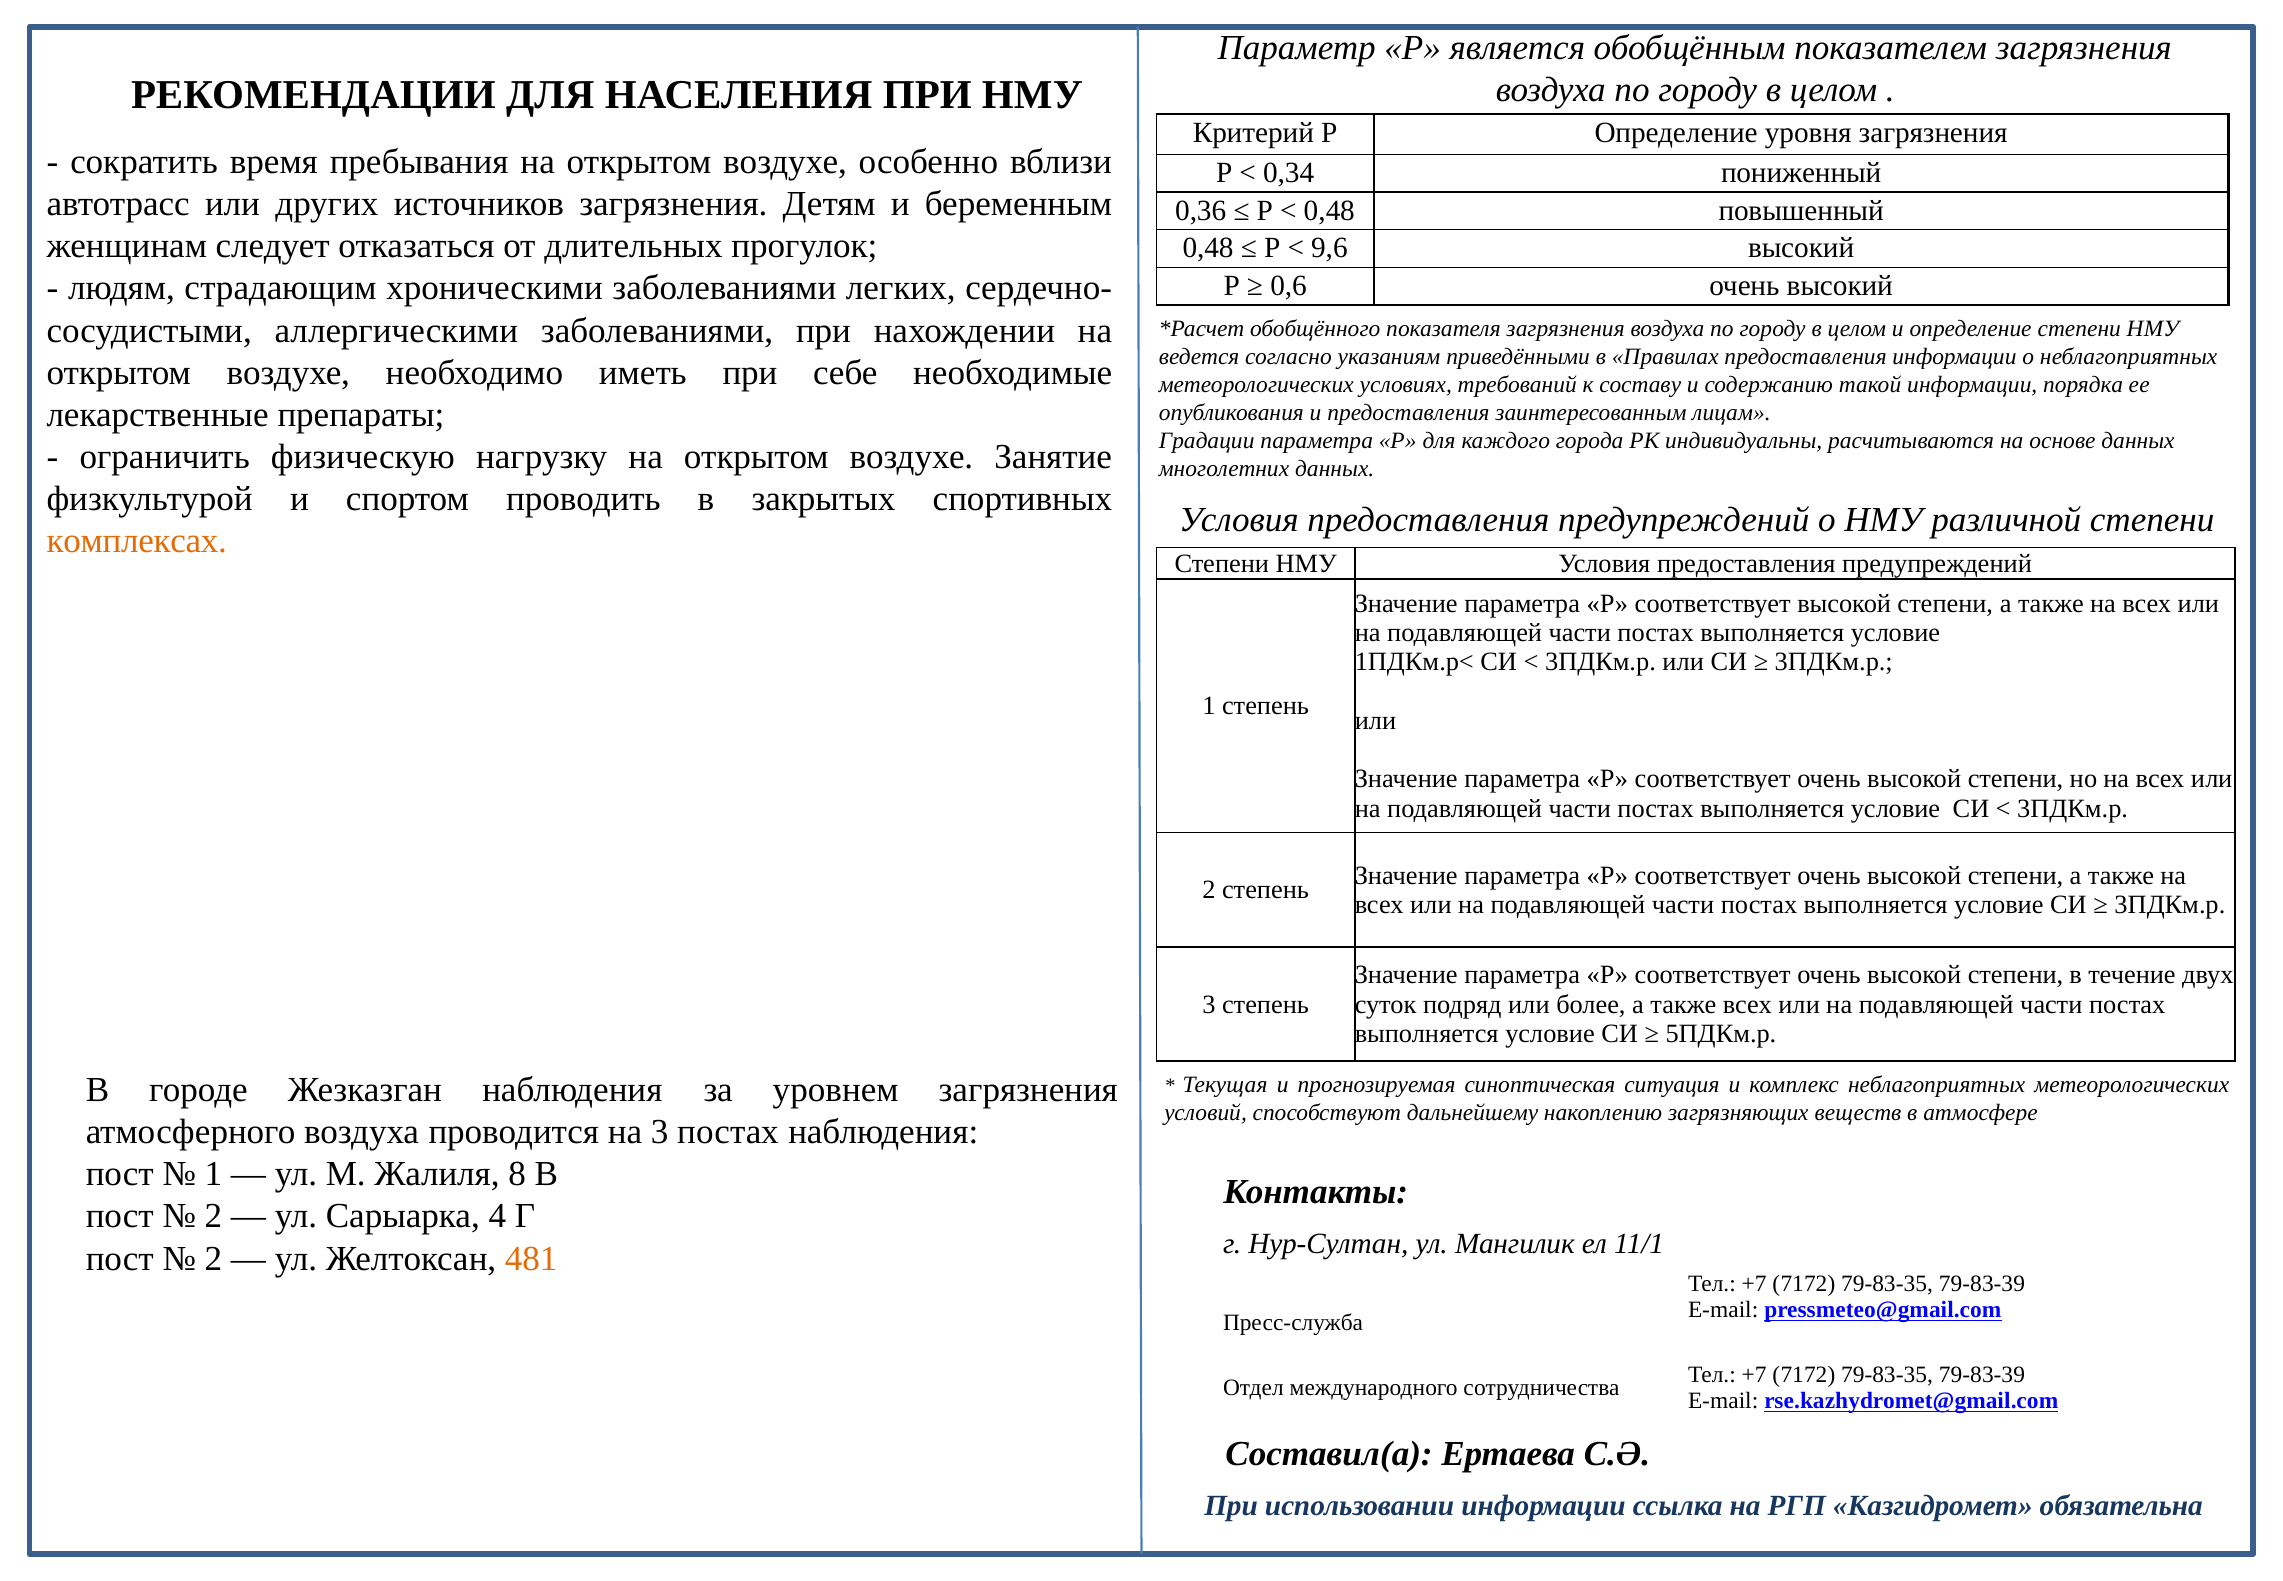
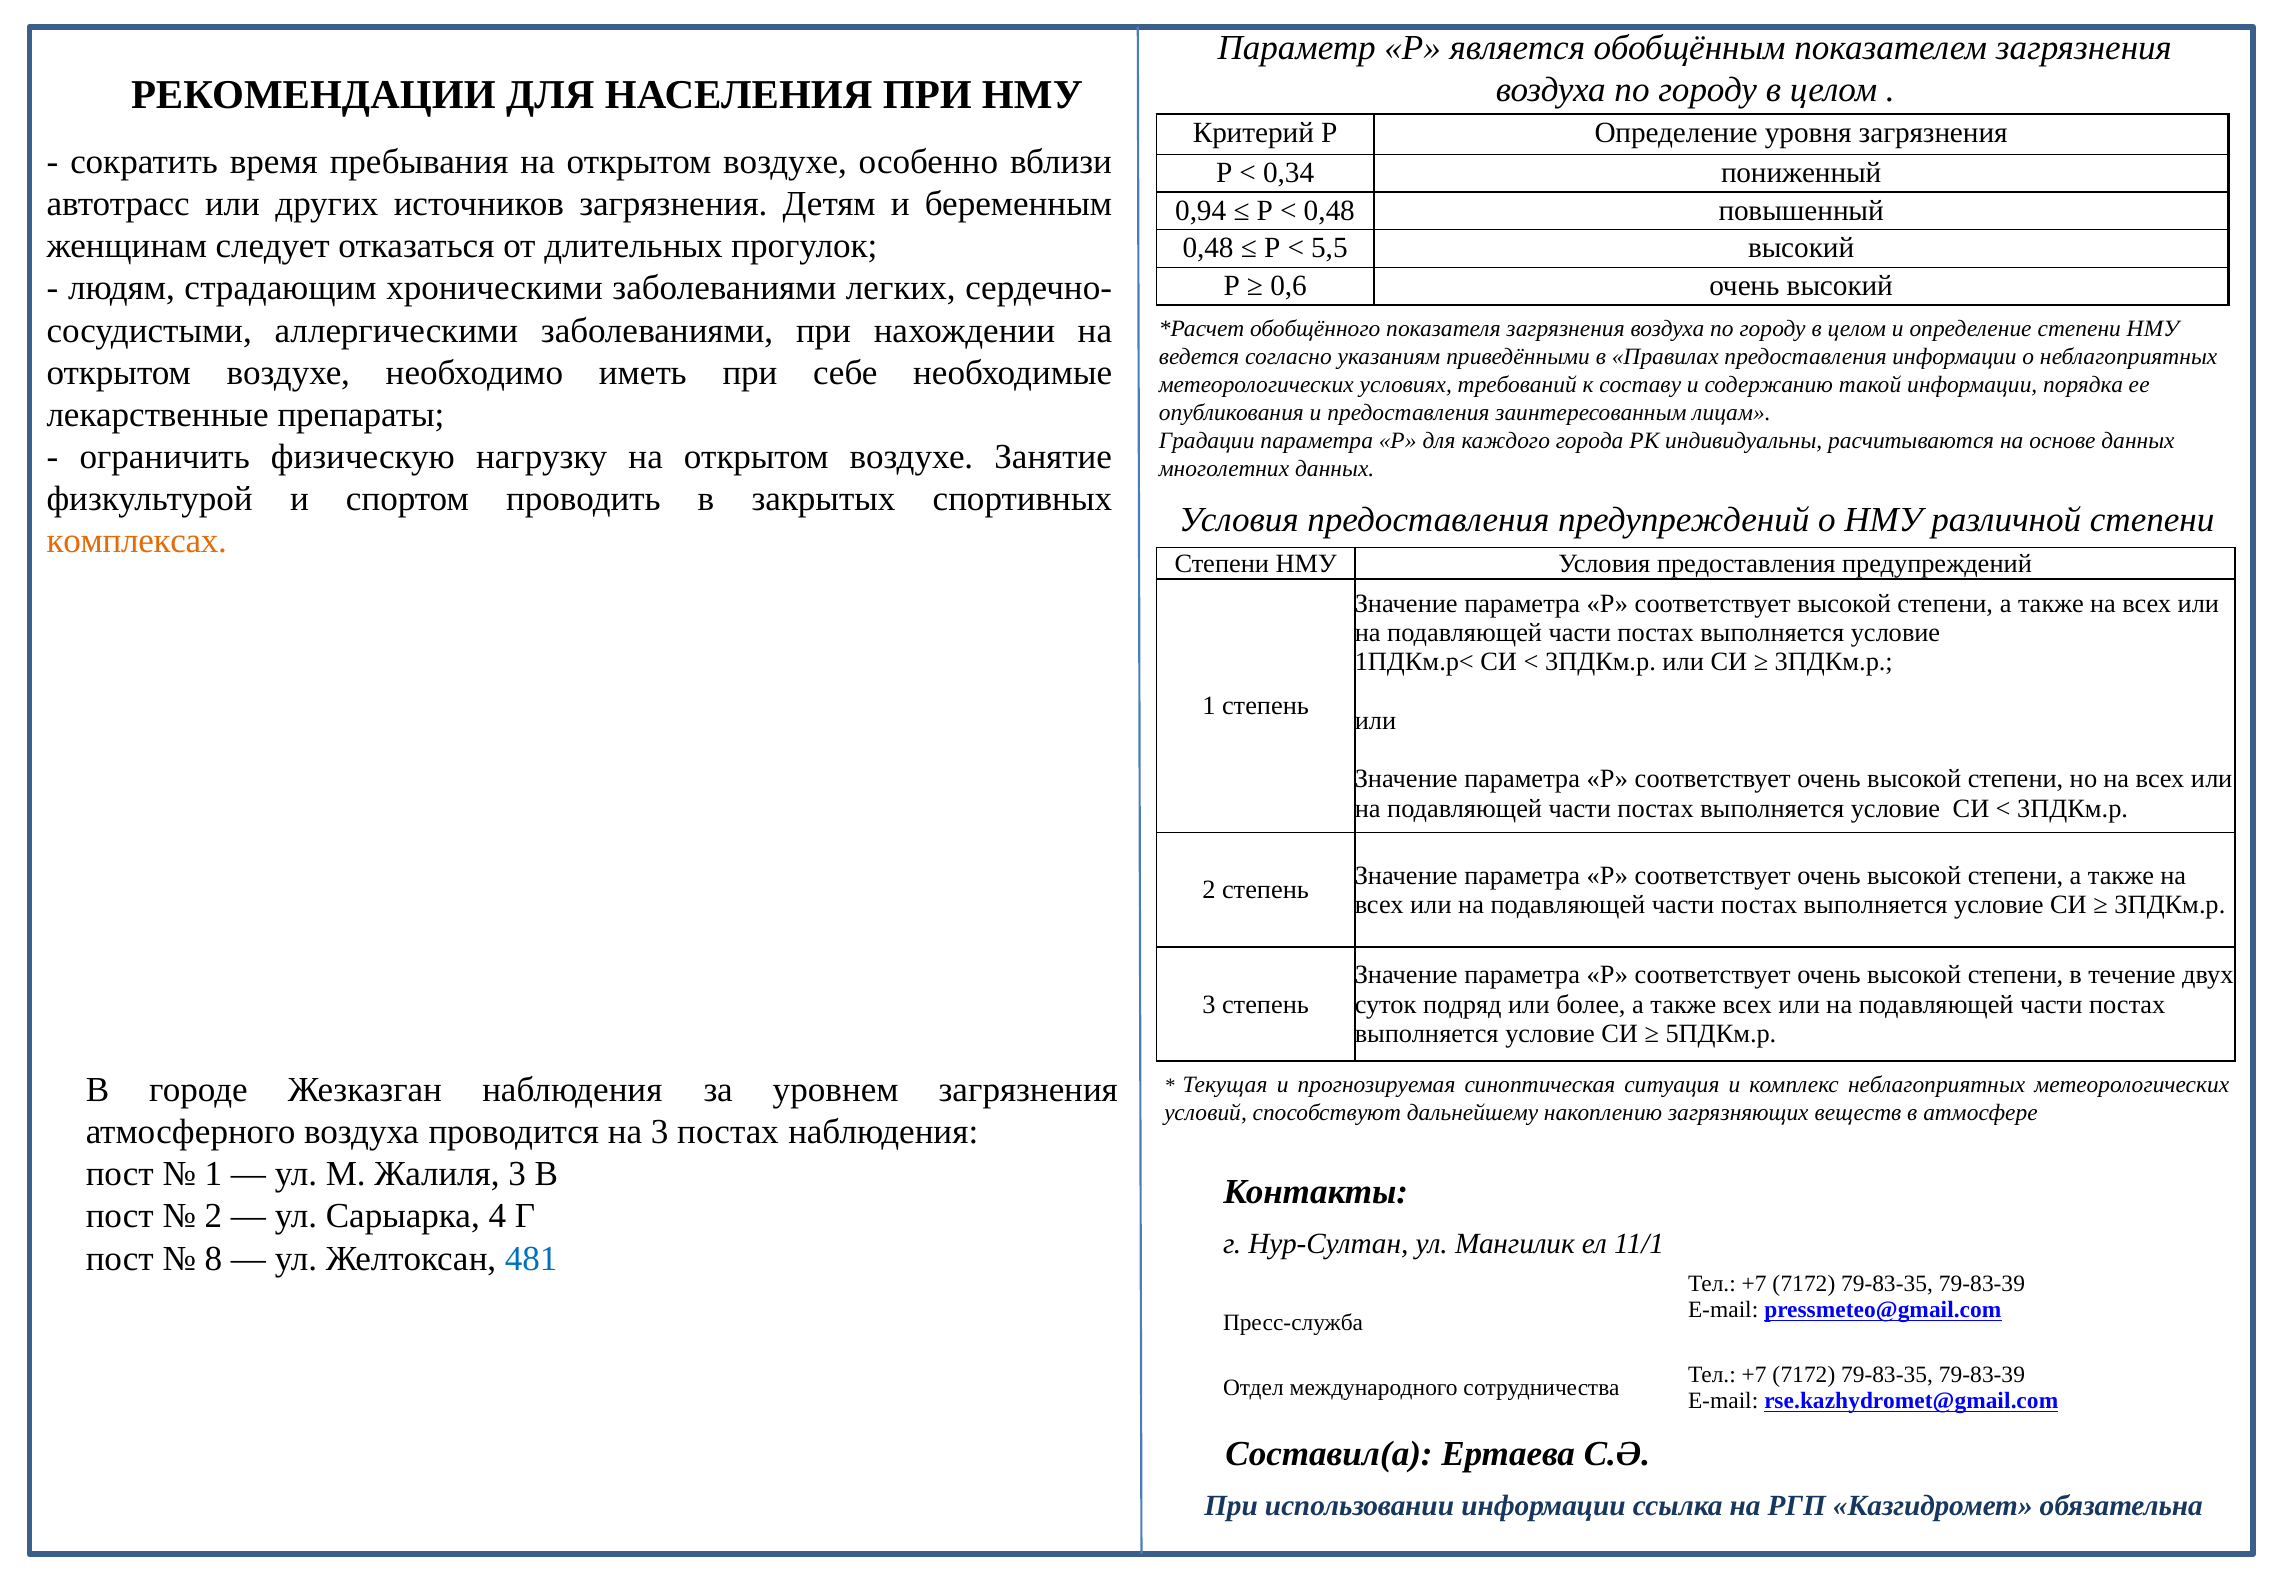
0,36: 0,36 -> 0,94 (1201, 210)
9,6: 9,6 -> 5,5 (1329, 248)
Жалиля 8: 8 -> 3 (517, 1174)
2: 2 -> 8 (213, 1258)
481 colour: orange -> blue (531, 1258)
